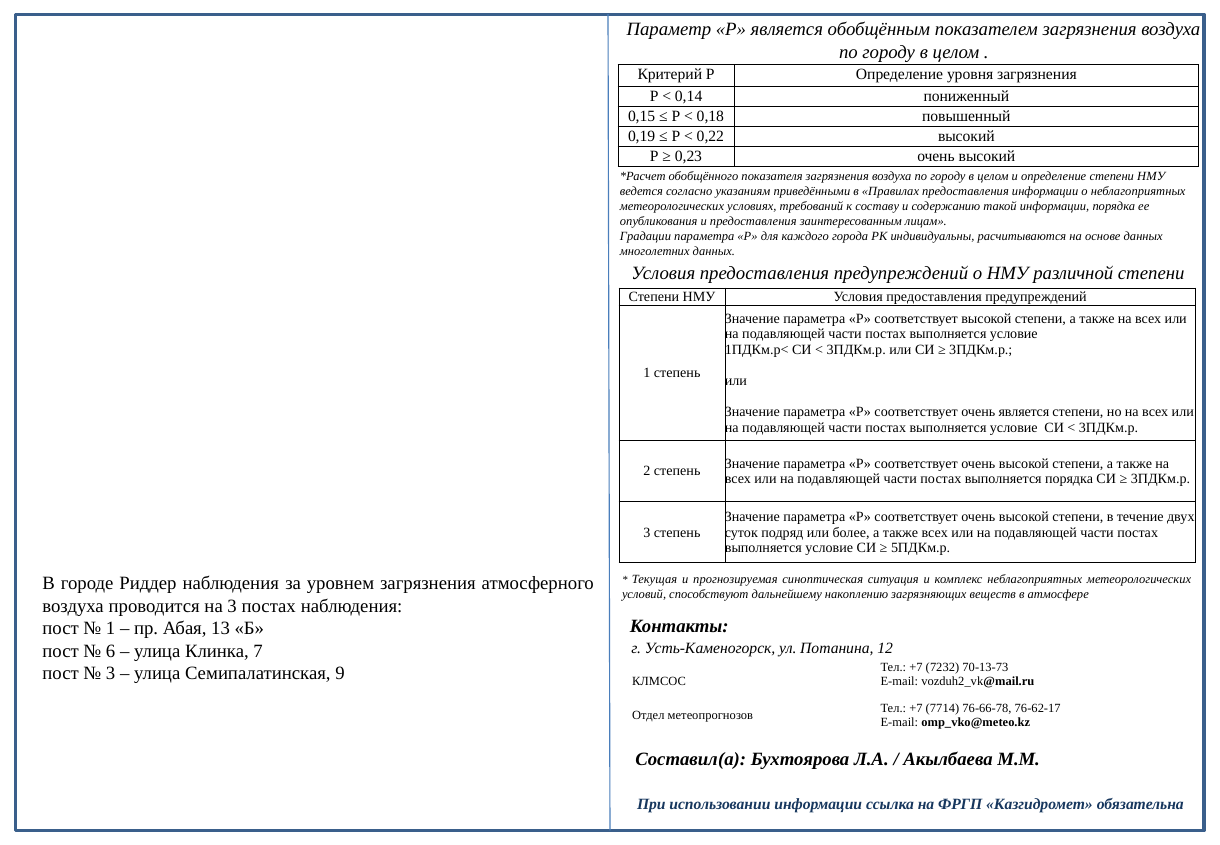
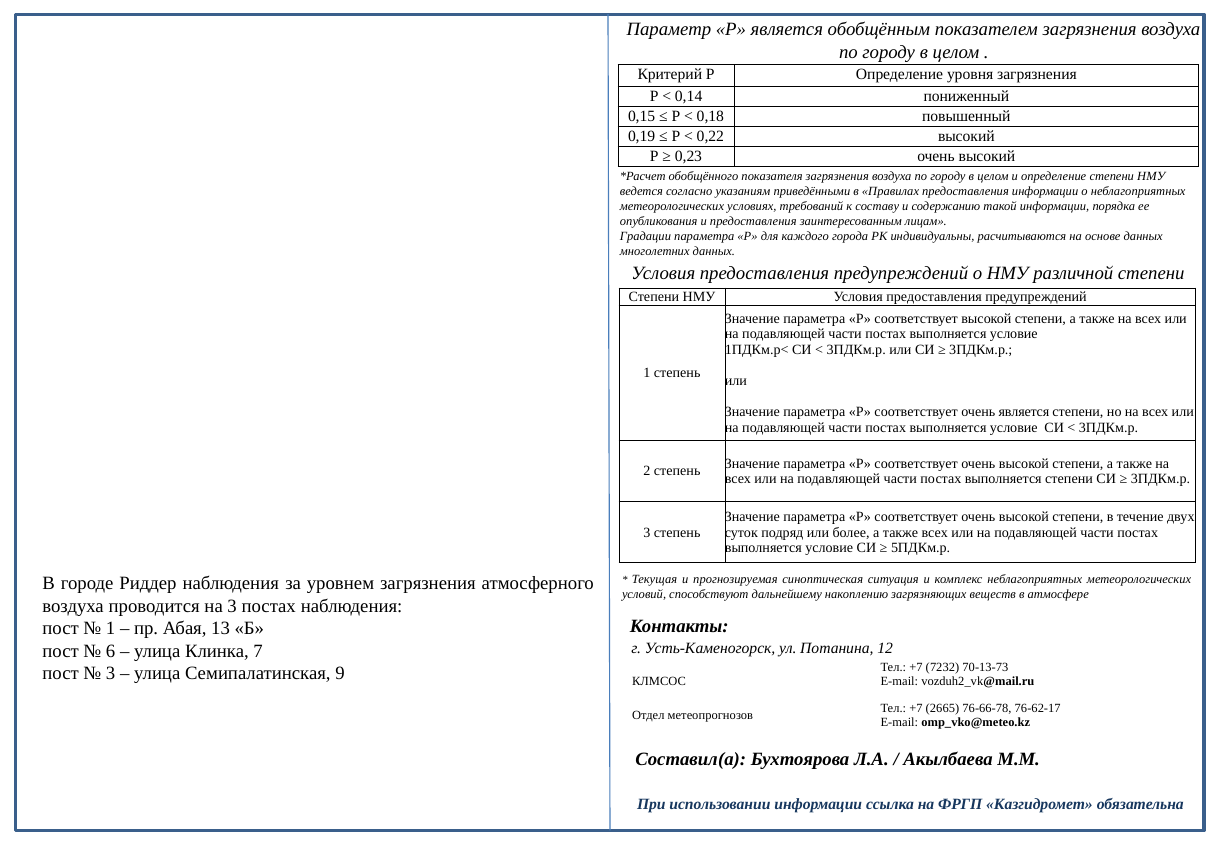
выполняется порядка: порядка -> степени (1069, 479)
7714: 7714 -> 2665 (942, 708)
